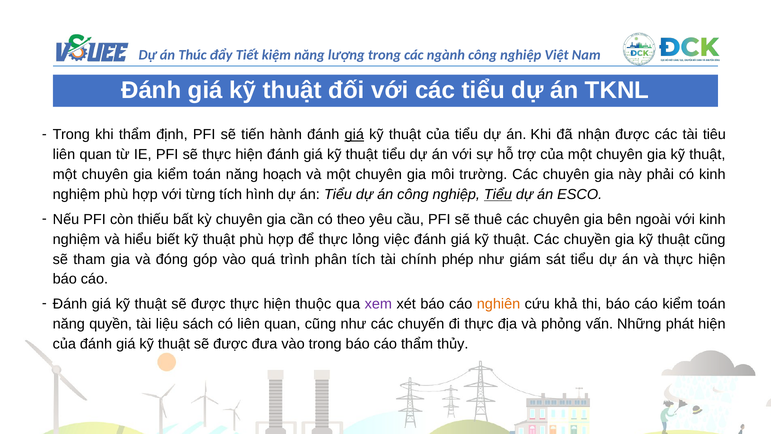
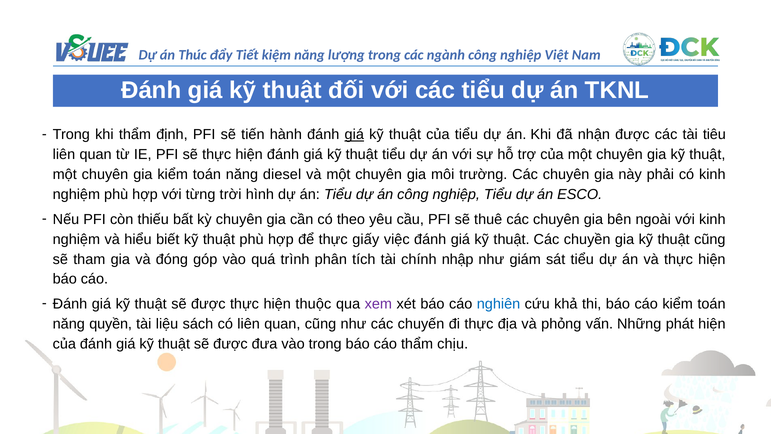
hoạch: hoạch -> diesel (282, 174)
từng tích: tích -> trời (231, 194)
Tiểu underline: present -> none (498, 194)
lỏng: lỏng -> giấy (366, 239)
phép: phép -> nhập (458, 259)
nghiên colour: orange -> blue (499, 304)
thủy: thủy -> chịu (453, 344)
